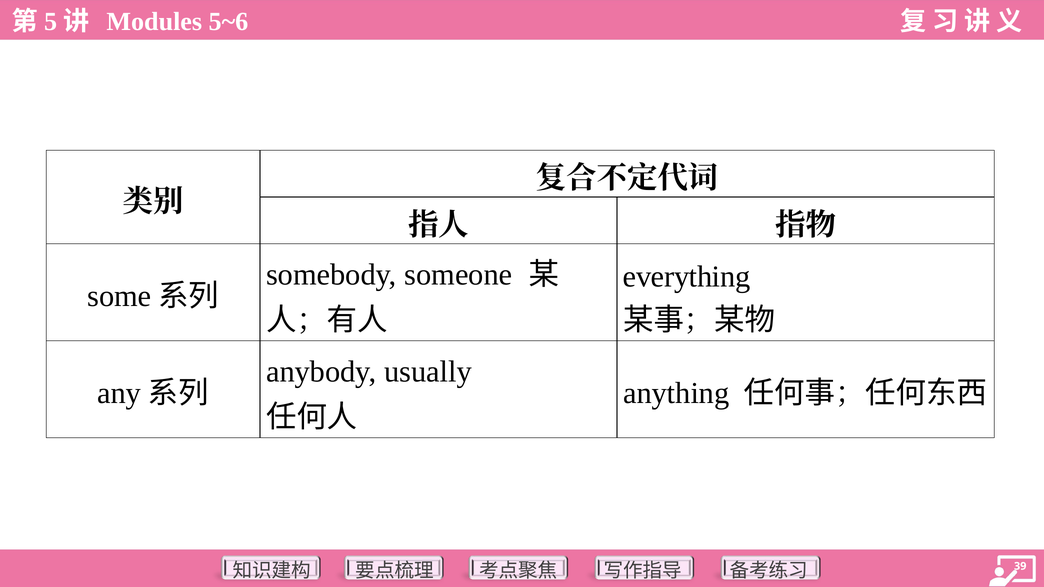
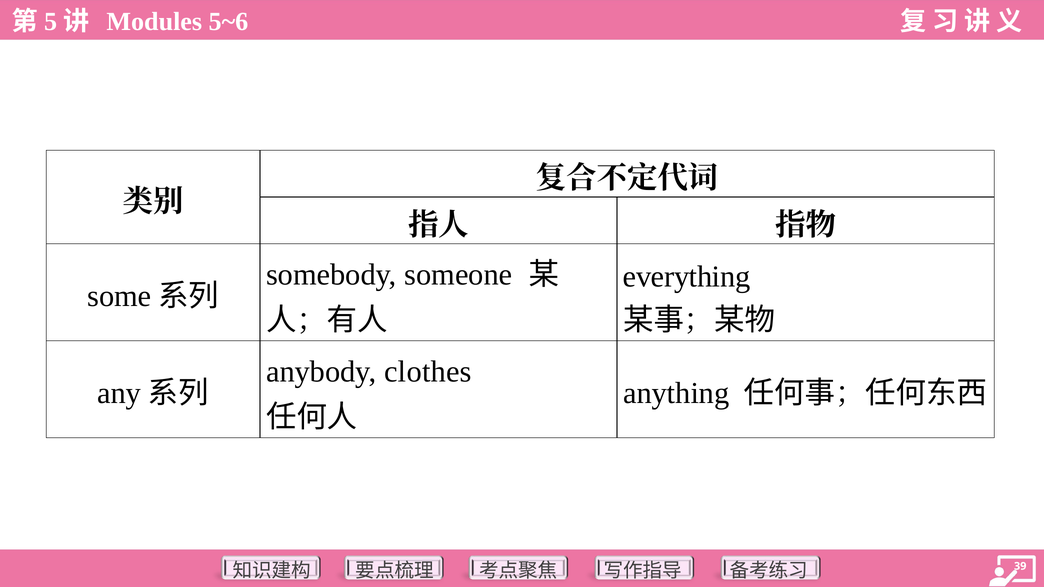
usually: usually -> clothes (428, 372)
